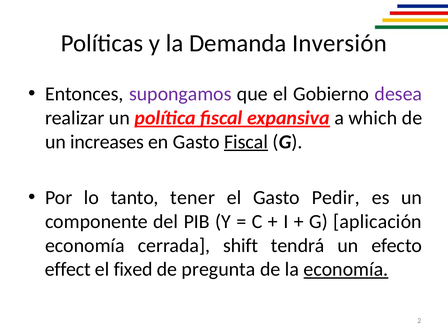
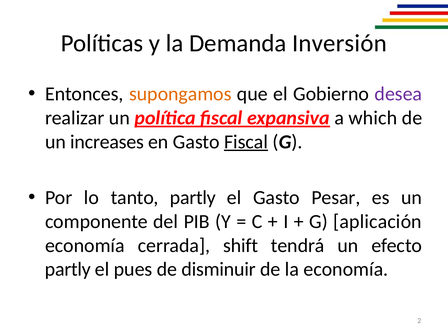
supongamos colour: purple -> orange (180, 94)
tanto tener: tener -> partly (193, 198)
Pedir: Pedir -> Pesar (336, 198)
effect: effect -> partly (68, 269)
fixed: fixed -> pues (133, 269)
pregunta: pregunta -> disminuir (219, 269)
economía underline: present -> none (346, 269)
